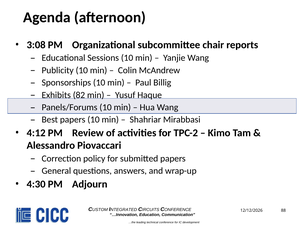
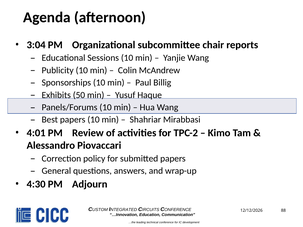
3:08: 3:08 -> 3:04 (36, 45)
82: 82 -> 50 (79, 95)
4:12: 4:12 -> 4:01 (36, 133)
